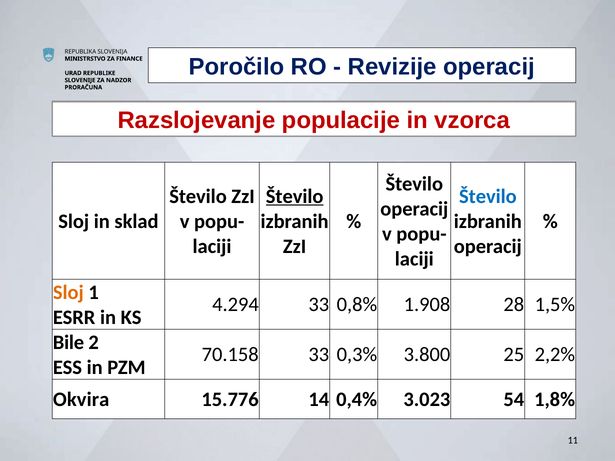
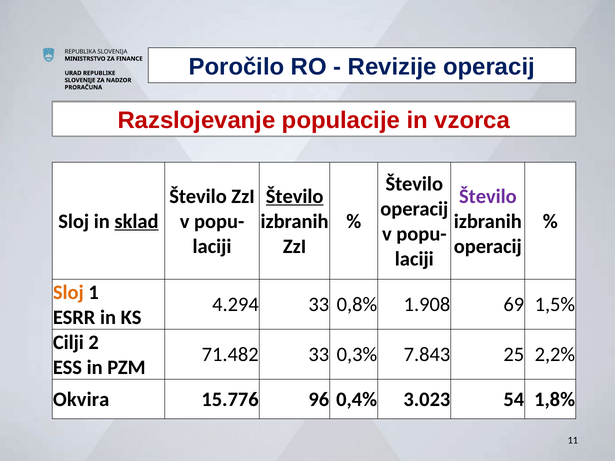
Število colour: blue -> purple (488, 196)
sklad underline: none -> present (137, 221)
28: 28 -> 69 (514, 305)
Bile: Bile -> Cilji (68, 343)
70.158: 70.158 -> 71.482 (230, 355)
3.800: 3.800 -> 7.843 (427, 355)
14: 14 -> 96 (319, 400)
